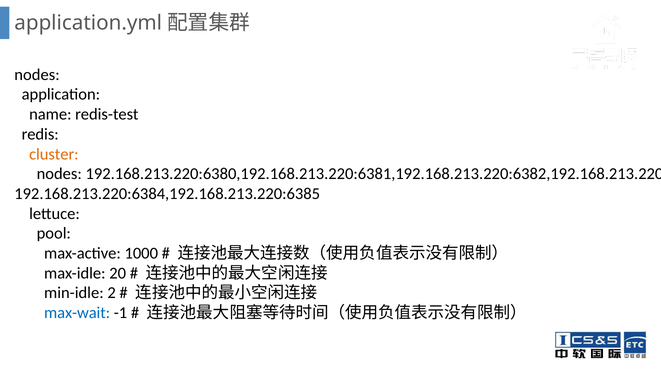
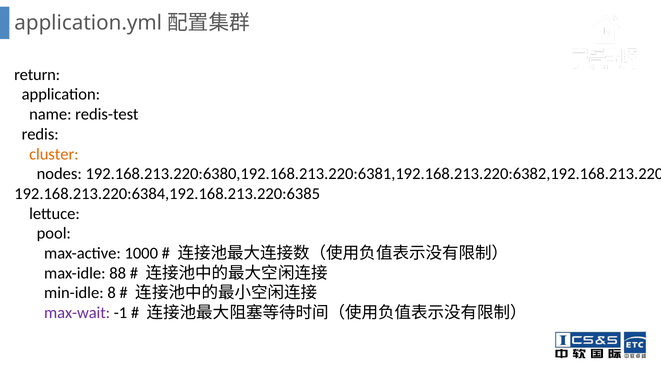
nodes: nodes -> return (37, 75)
20: 20 -> 88 (118, 273)
2: 2 -> 8 (112, 293)
max-wait colour: blue -> purple (77, 313)
